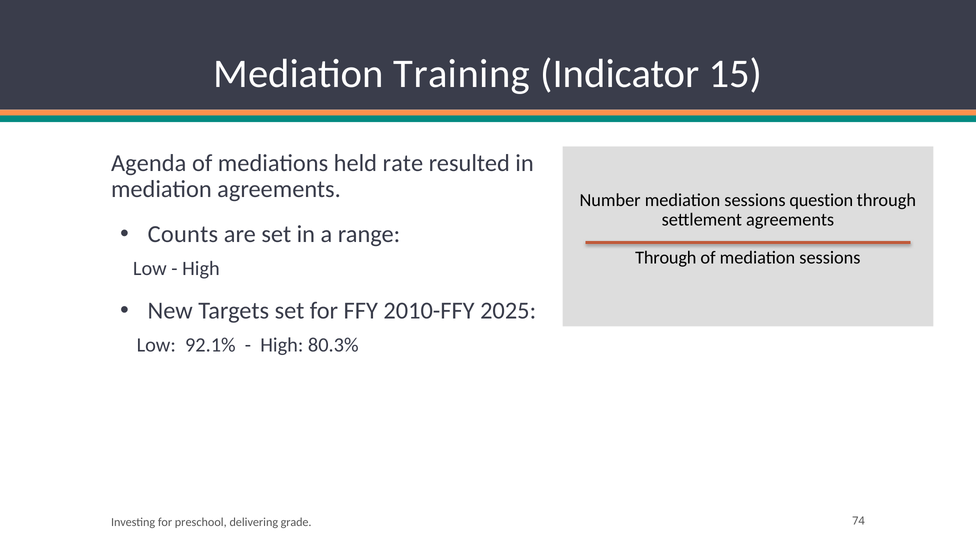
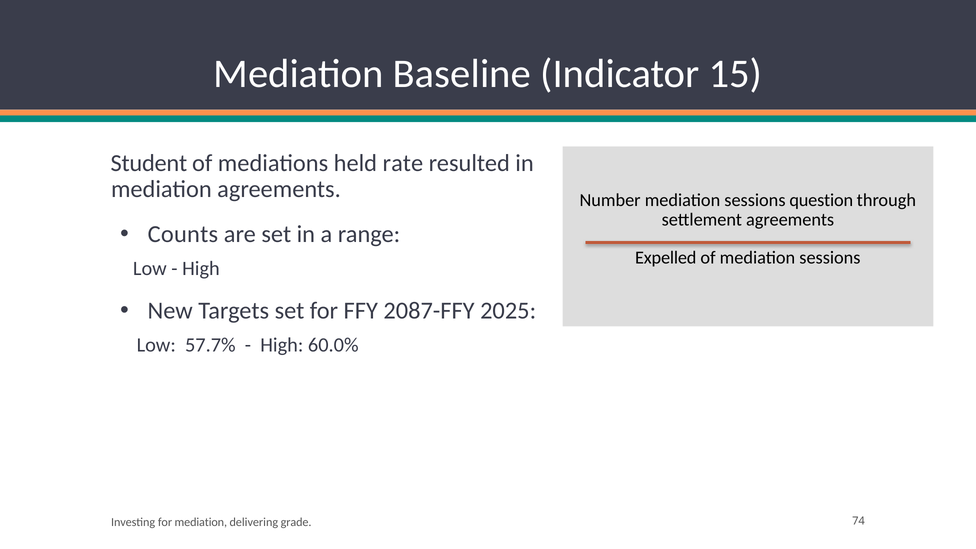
Training: Training -> Baseline (462, 74)
Agenda: Agenda -> Student (149, 163)
Through: Through -> Expelled (666, 258)
2010-FFY: 2010-FFY -> 2087-FFY (429, 311)
92.1%: 92.1% -> 57.7% (210, 345)
80.3%: 80.3% -> 60.0% (333, 345)
for preschool: preschool -> mediation (201, 522)
